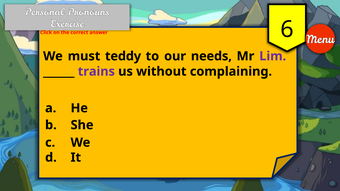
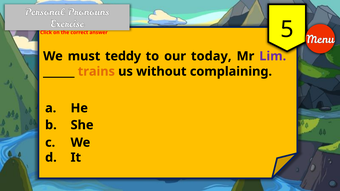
6: 6 -> 5 (287, 29)
needs: needs -> today (211, 56)
trains colour: purple -> orange (96, 72)
